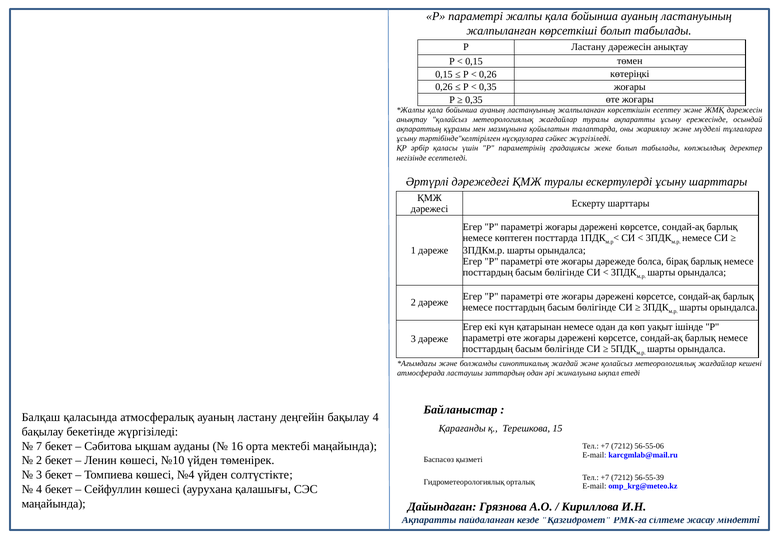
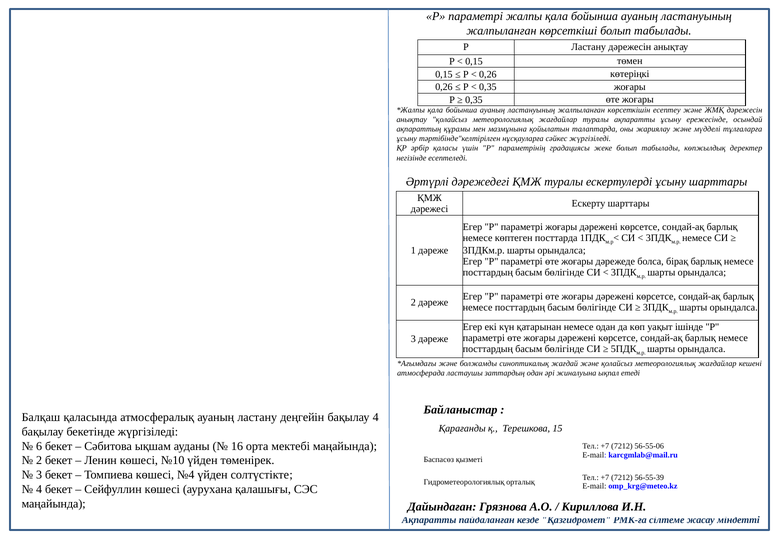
7: 7 -> 6 (39, 446)
